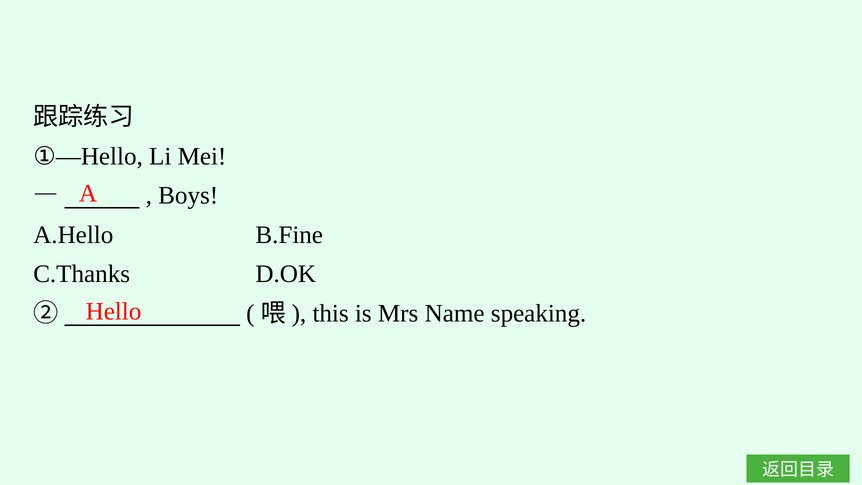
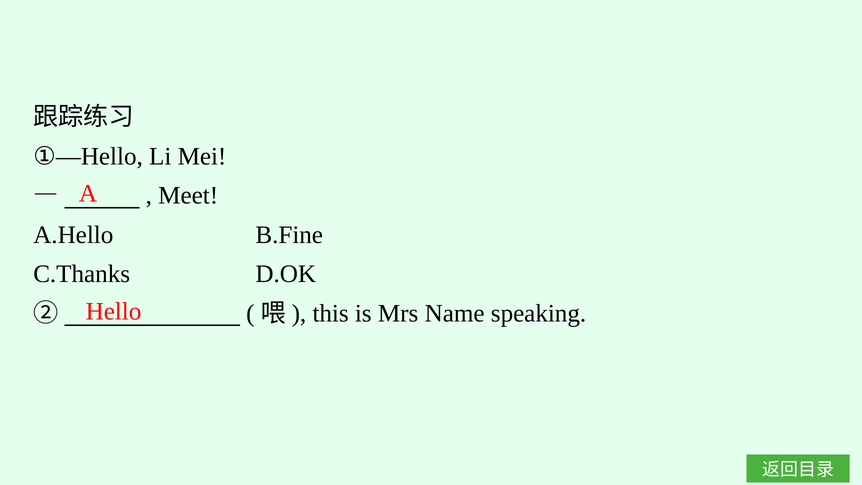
Boys: Boys -> Meet (188, 195)
